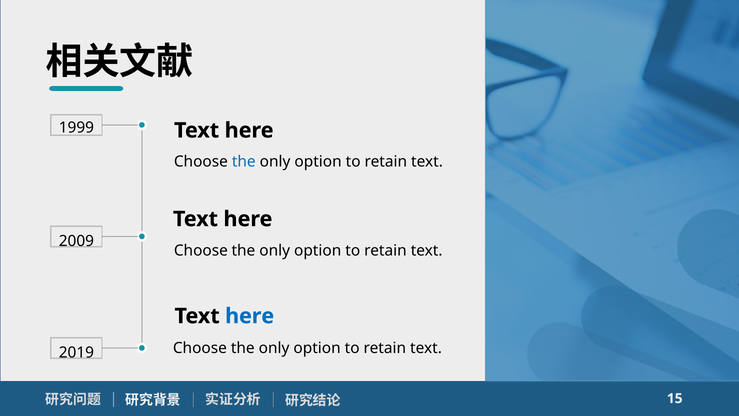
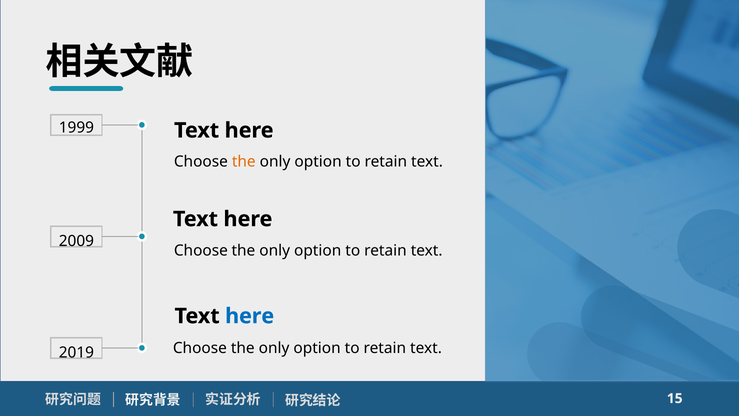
the colour: blue -> orange (244, 162)
